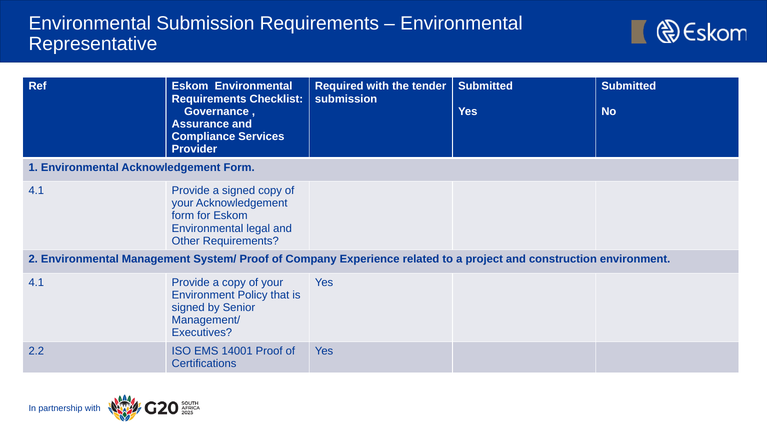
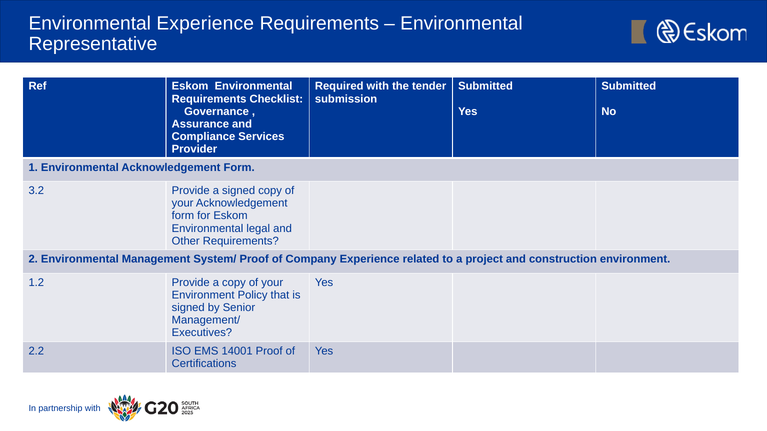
Environmental Submission: Submission -> Experience (205, 23)
4.1: 4.1 -> 3.2 (36, 191)
4.1: 4.1 -> 1.2 (36, 283)
